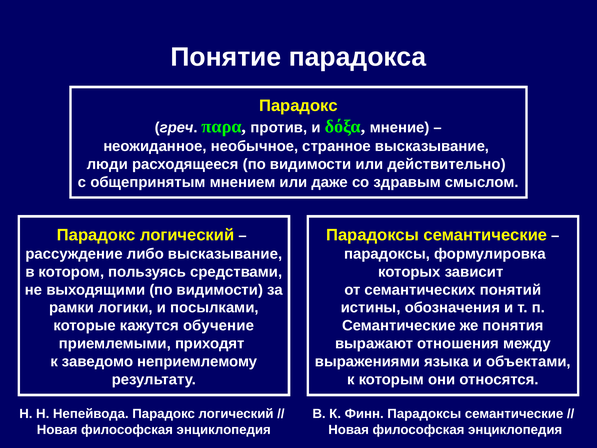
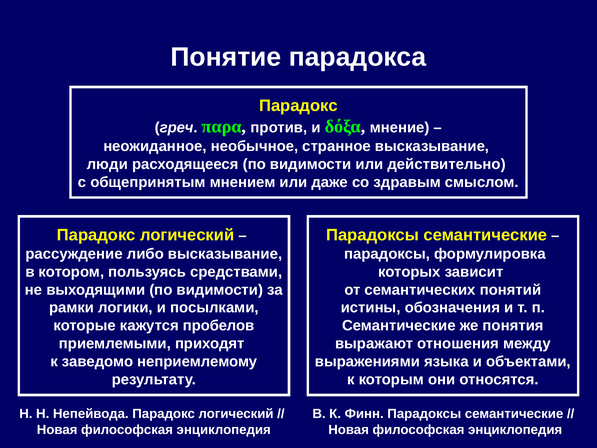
обучение: обучение -> пробелов (219, 325)
